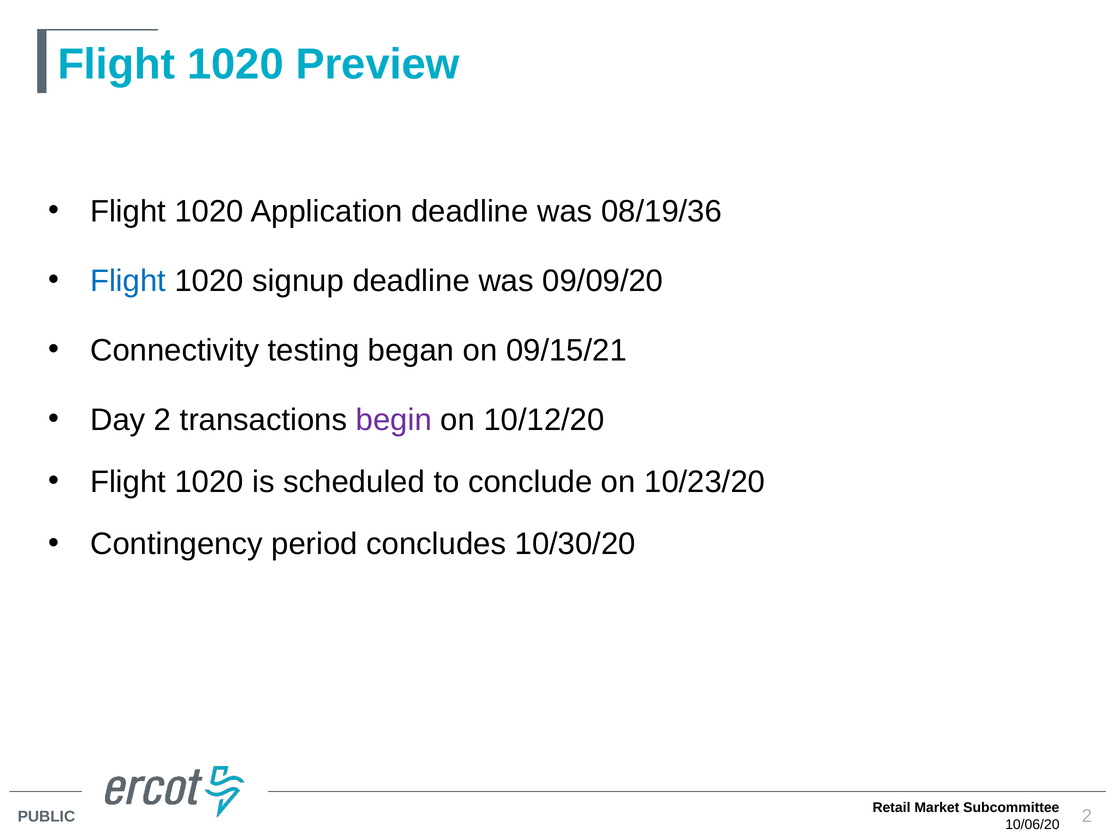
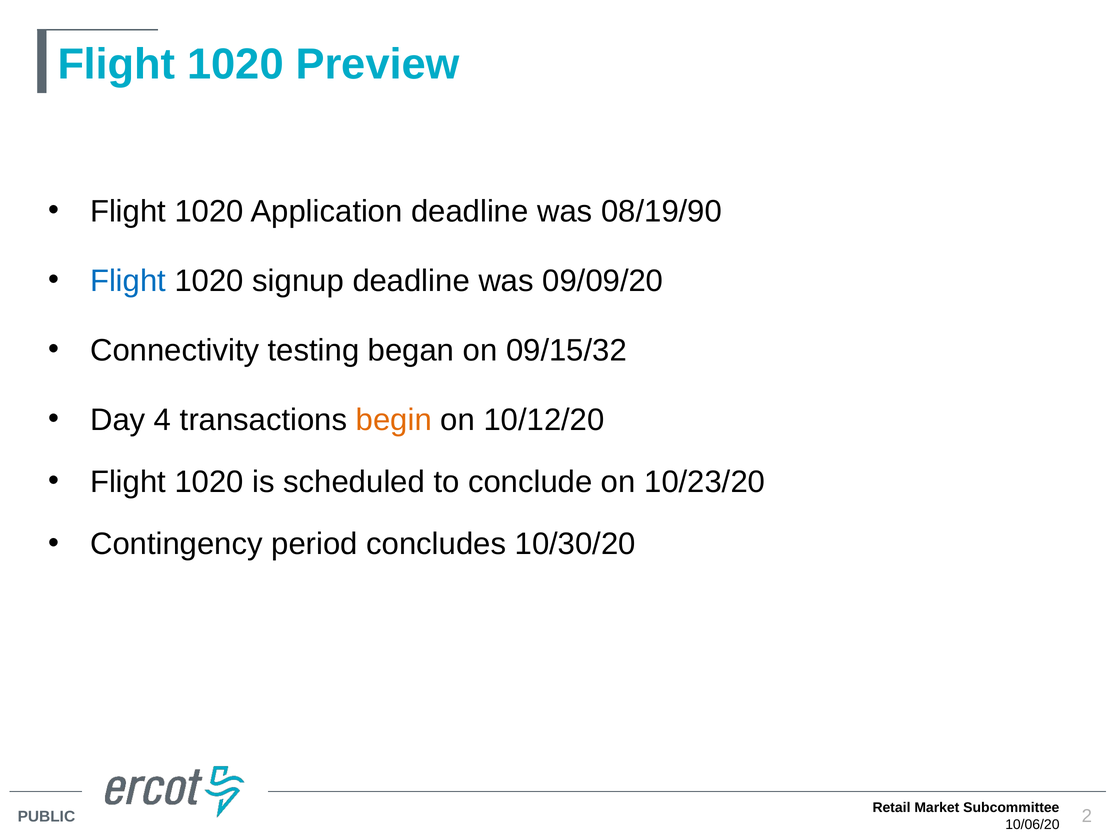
08/19/36: 08/19/36 -> 08/19/90 (662, 211)
09/15/21: 09/15/21 -> 09/15/32 (566, 350)
Day 2: 2 -> 4 (163, 420)
begin colour: purple -> orange (394, 420)
